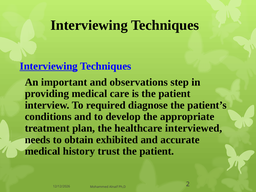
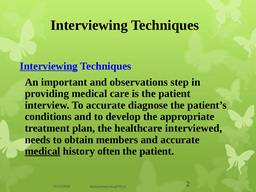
To required: required -> accurate (106, 105)
exhibited: exhibited -> members (117, 140)
medical underline: none -> present (43, 151)
trust: trust -> often (109, 151)
